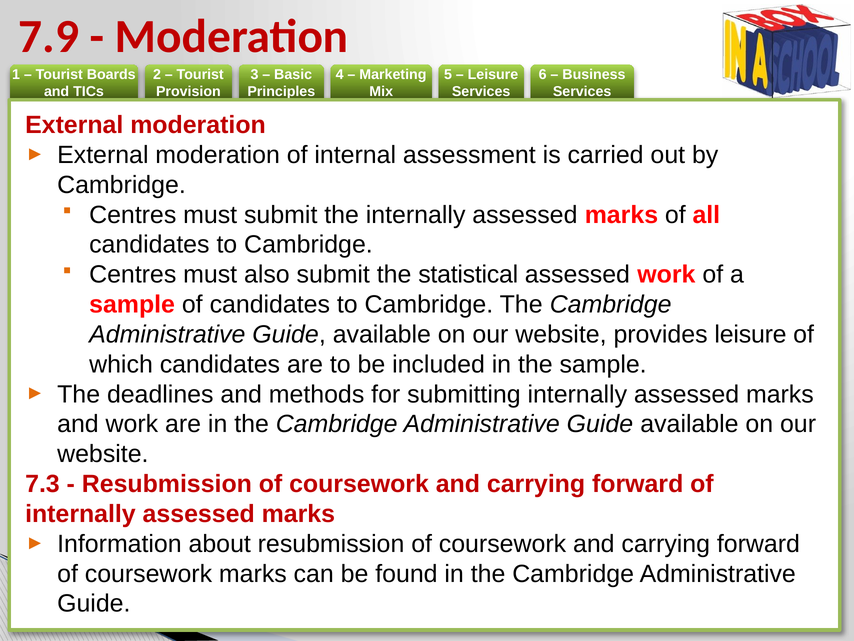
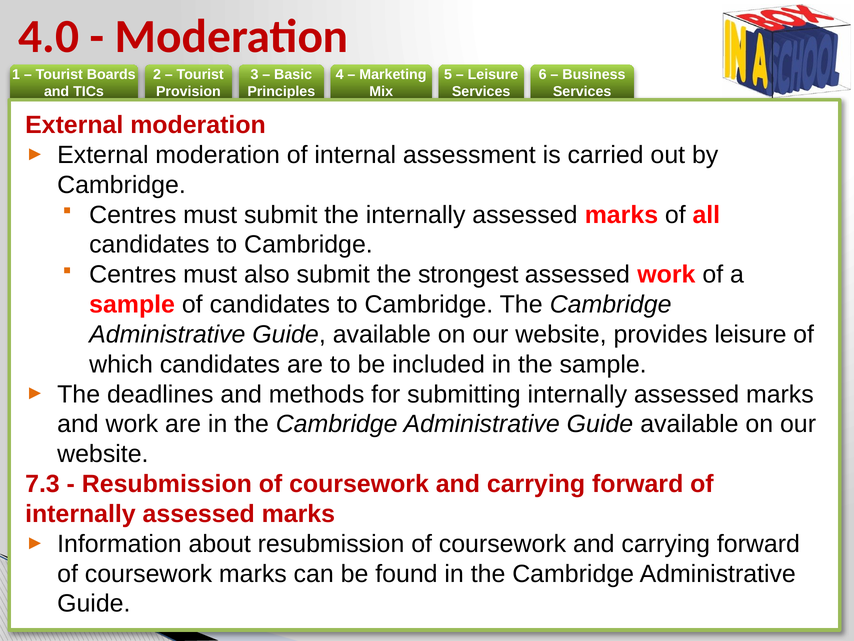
7.9: 7.9 -> 4.0 (49, 37)
statistical: statistical -> strongest (468, 274)
